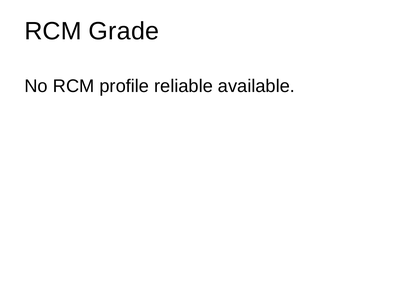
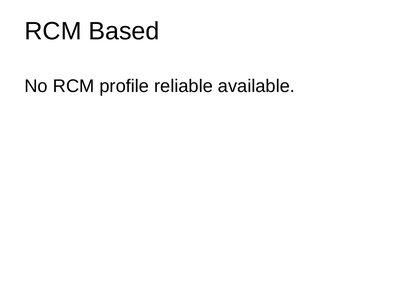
Grade: Grade -> Based (124, 31)
